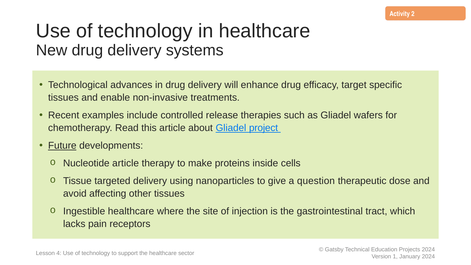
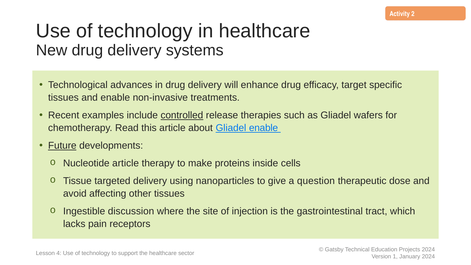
controlled underline: none -> present (182, 115)
Gliadel project: project -> enable (264, 128)
Ingestible healthcare: healthcare -> discussion (131, 211)
